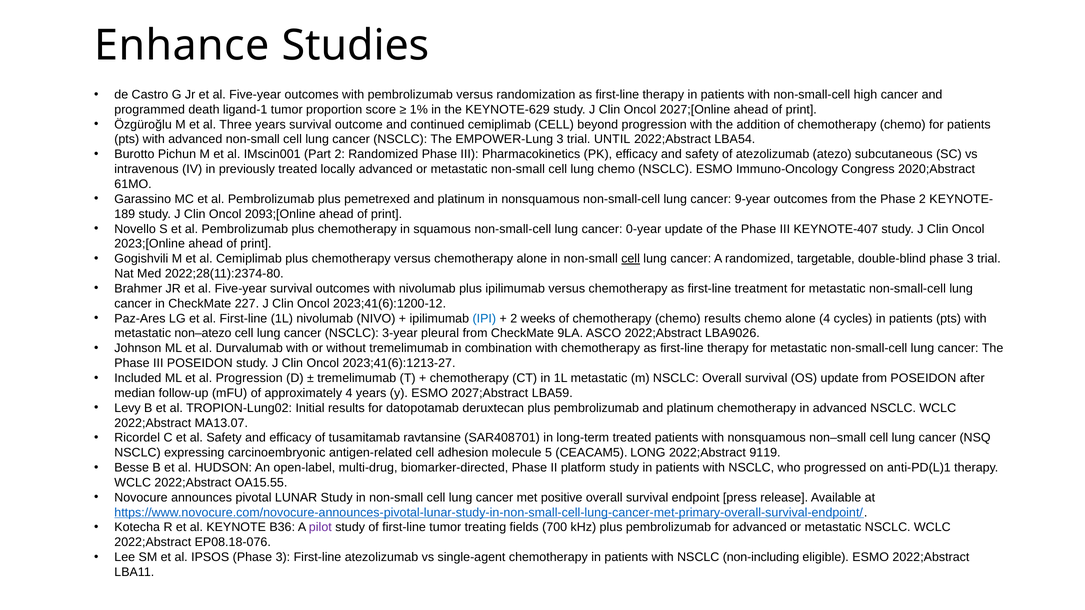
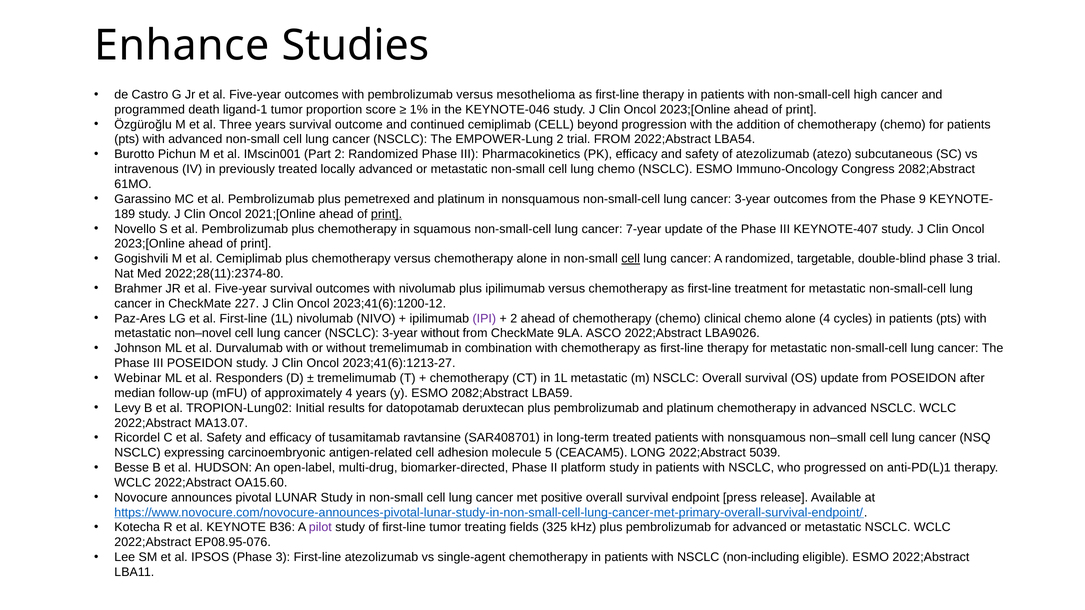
randomization: randomization -> mesothelioma (536, 95)
KEYNOTE-629: KEYNOTE-629 -> KEYNOTE-046 (508, 110)
2027;[Online: 2027;[Online -> 2023;[Online (695, 110)
EMPOWER-Lung 3: 3 -> 2 (560, 139)
trial UNTIL: UNTIL -> FROM (612, 139)
Congress 2020;Abstract: 2020;Abstract -> 2082;Abstract (937, 169)
cancer 9-year: 9-year -> 3-year (752, 199)
Phase 2: 2 -> 9 (922, 199)
2093;[Online: 2093;[Online -> 2021;[Online (280, 214)
print underline: none -> present (387, 214)
0-year: 0-year -> 7-year (644, 229)
IPI colour: blue -> purple (484, 319)
2 weeks: weeks -> ahead (538, 319)
chemo results: results -> clinical (723, 319)
non–atezo: non–atezo -> non–novel (203, 334)
3-year pleural: pleural -> without (440, 334)
Included: Included -> Webinar (138, 378)
al Progression: Progression -> Responders (249, 378)
ESMO 2027;Abstract: 2027;Abstract -> 2082;Abstract (490, 393)
9119: 9119 -> 5039 (765, 453)
OA15.55: OA15.55 -> OA15.60 (261, 483)
700: 700 -> 325 (555, 528)
EP08.18-076: EP08.18-076 -> EP08.95-076 (233, 543)
